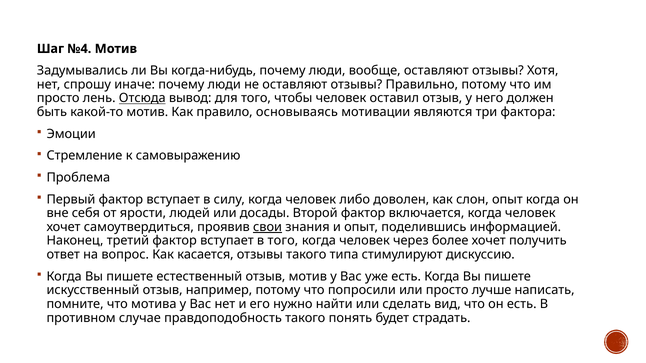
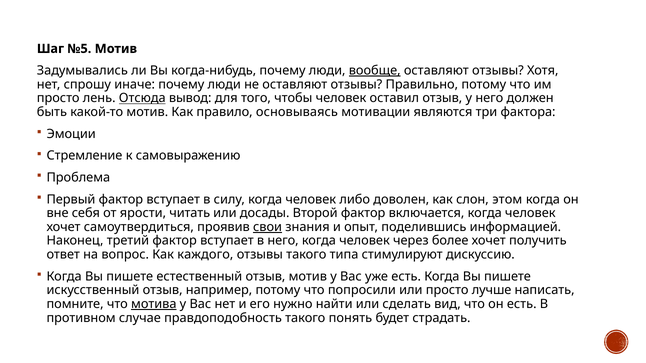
№4: №4 -> №5 (79, 49)
вообще underline: none -> present (375, 71)
слон опыт: опыт -> этом (507, 200)
людей: людей -> читать (190, 213)
в того: того -> него (283, 241)
касается: касается -> каждого (205, 255)
мотива underline: none -> present (154, 304)
